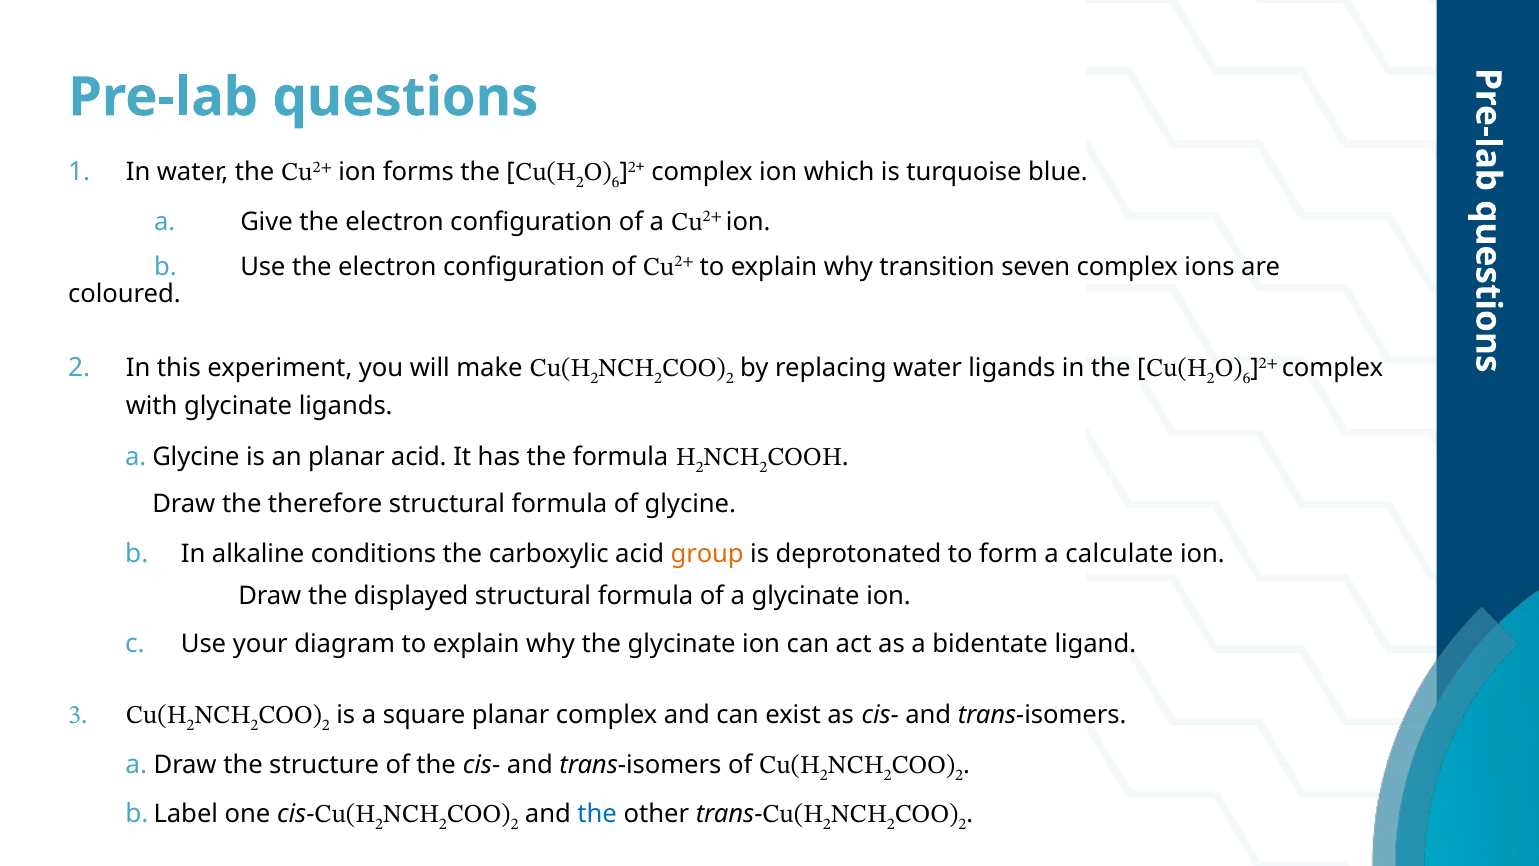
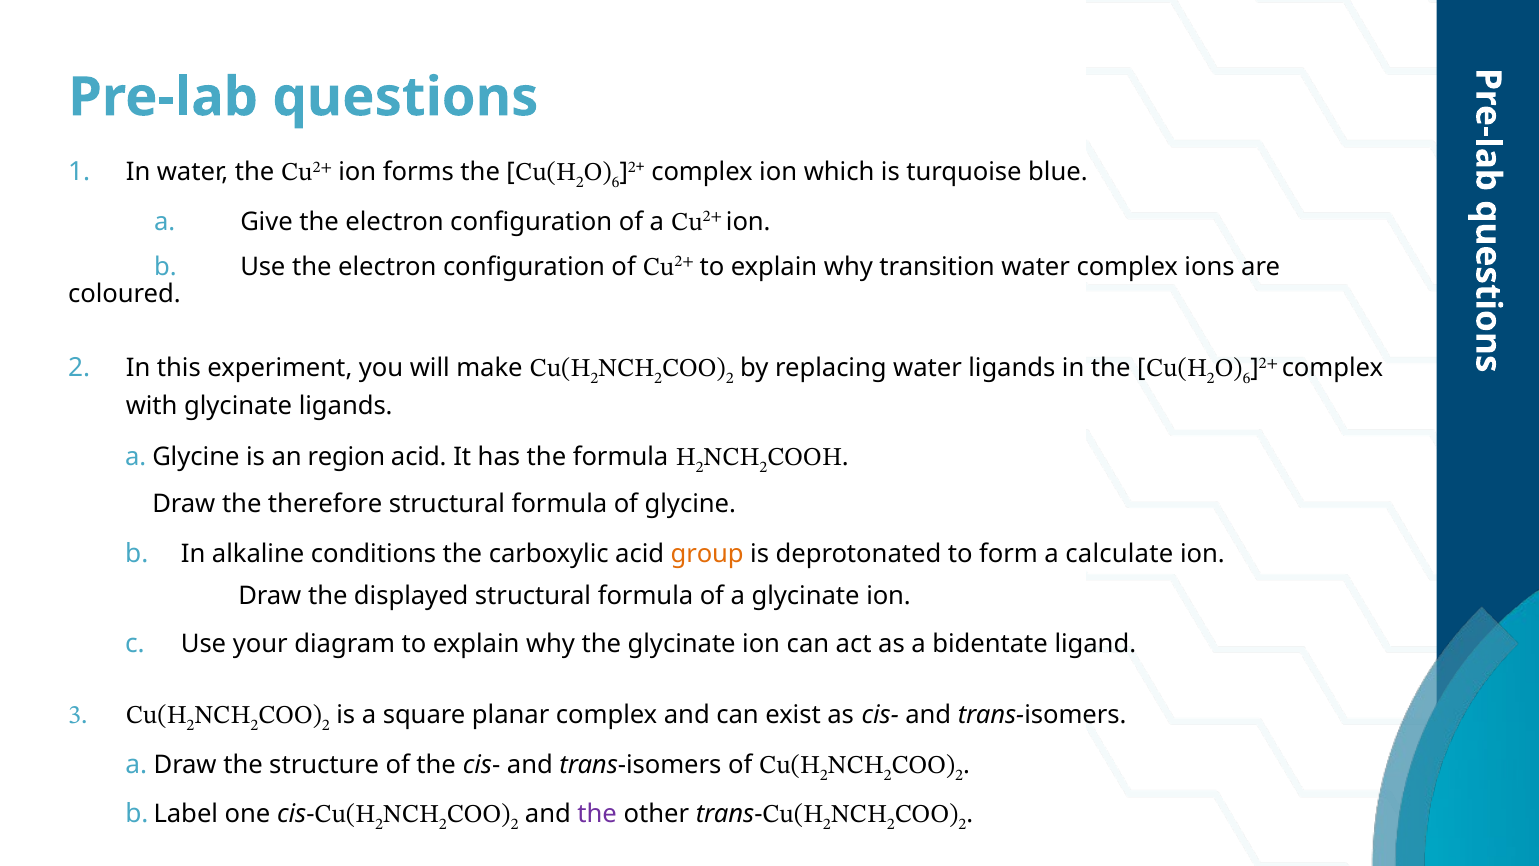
transition seven: seven -> water (1036, 267)
an planar: planar -> region (346, 457)
the colour: blue -> purple (597, 814)
